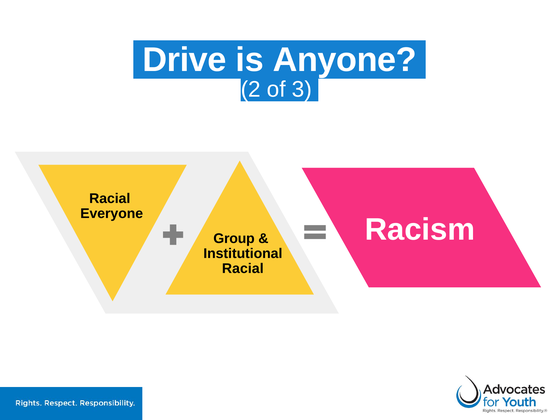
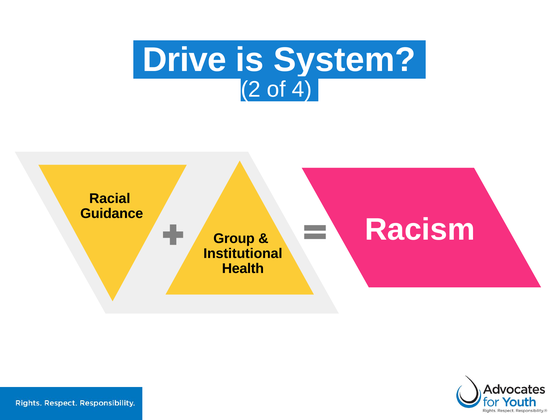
Anyone: Anyone -> System (345, 60)
3: 3 -> 4 (302, 89)
Everyone: Everyone -> Guidance (112, 213)
Racial: Racial -> Health (243, 268)
